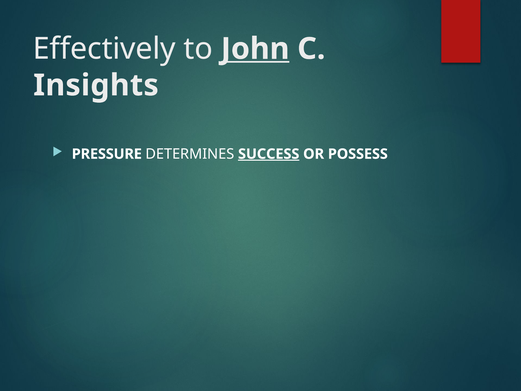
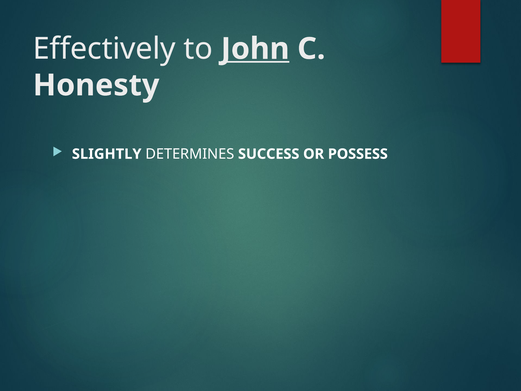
Insights: Insights -> Honesty (96, 85)
PRESSURE: PRESSURE -> SLIGHTLY (107, 154)
SUCCESS underline: present -> none (269, 154)
